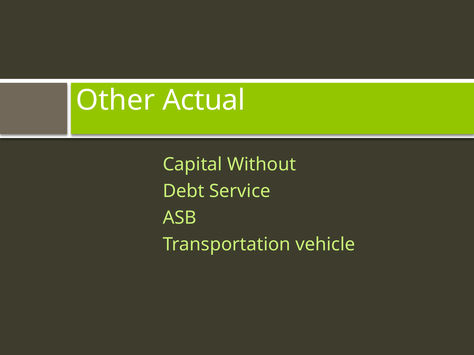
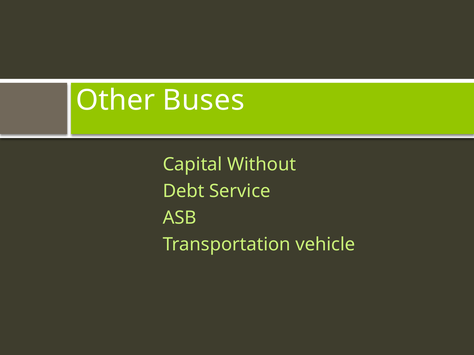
Actual: Actual -> Buses (204, 101)
